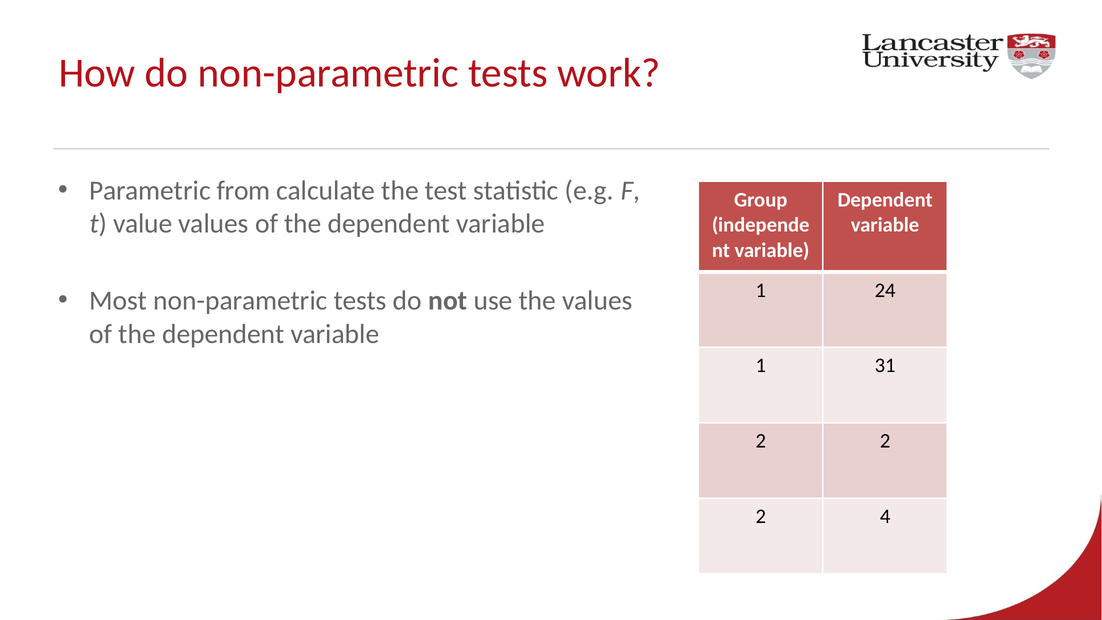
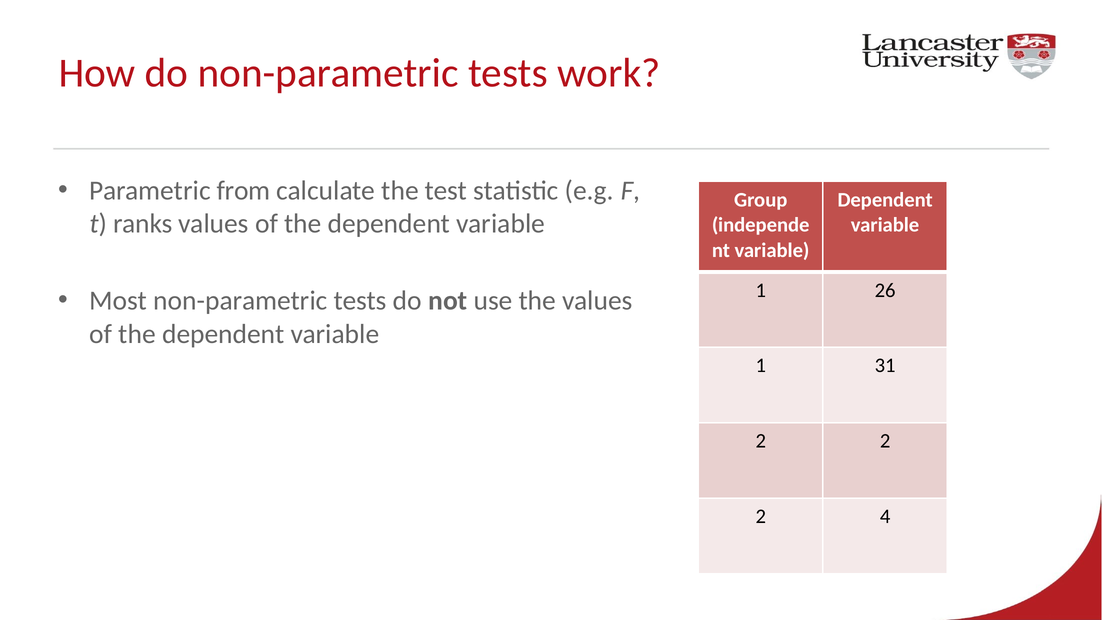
value: value -> ranks (143, 224)
24: 24 -> 26 (885, 290)
